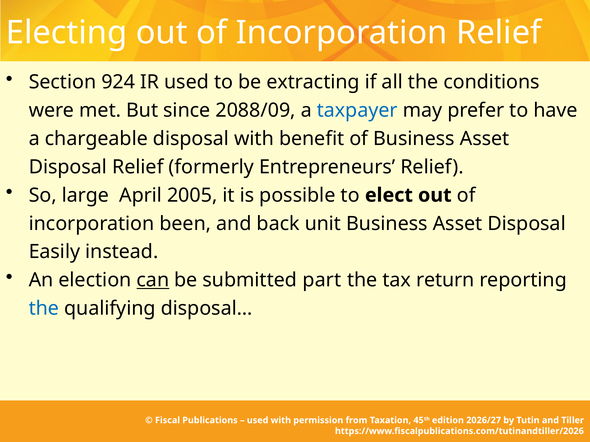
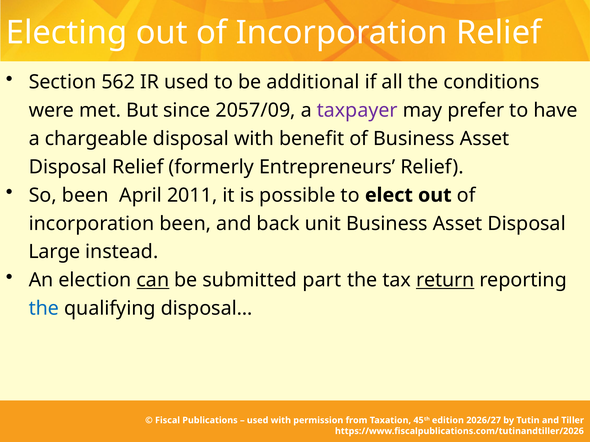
924: 924 -> 562 (118, 82)
extracting: extracting -> additional (313, 82)
2088/09: 2088/09 -> 2057/09 (256, 111)
taxpayer colour: blue -> purple (357, 111)
So large: large -> been (85, 195)
2005: 2005 -> 2011 (192, 195)
Easily: Easily -> Large (54, 252)
return underline: none -> present (445, 280)
